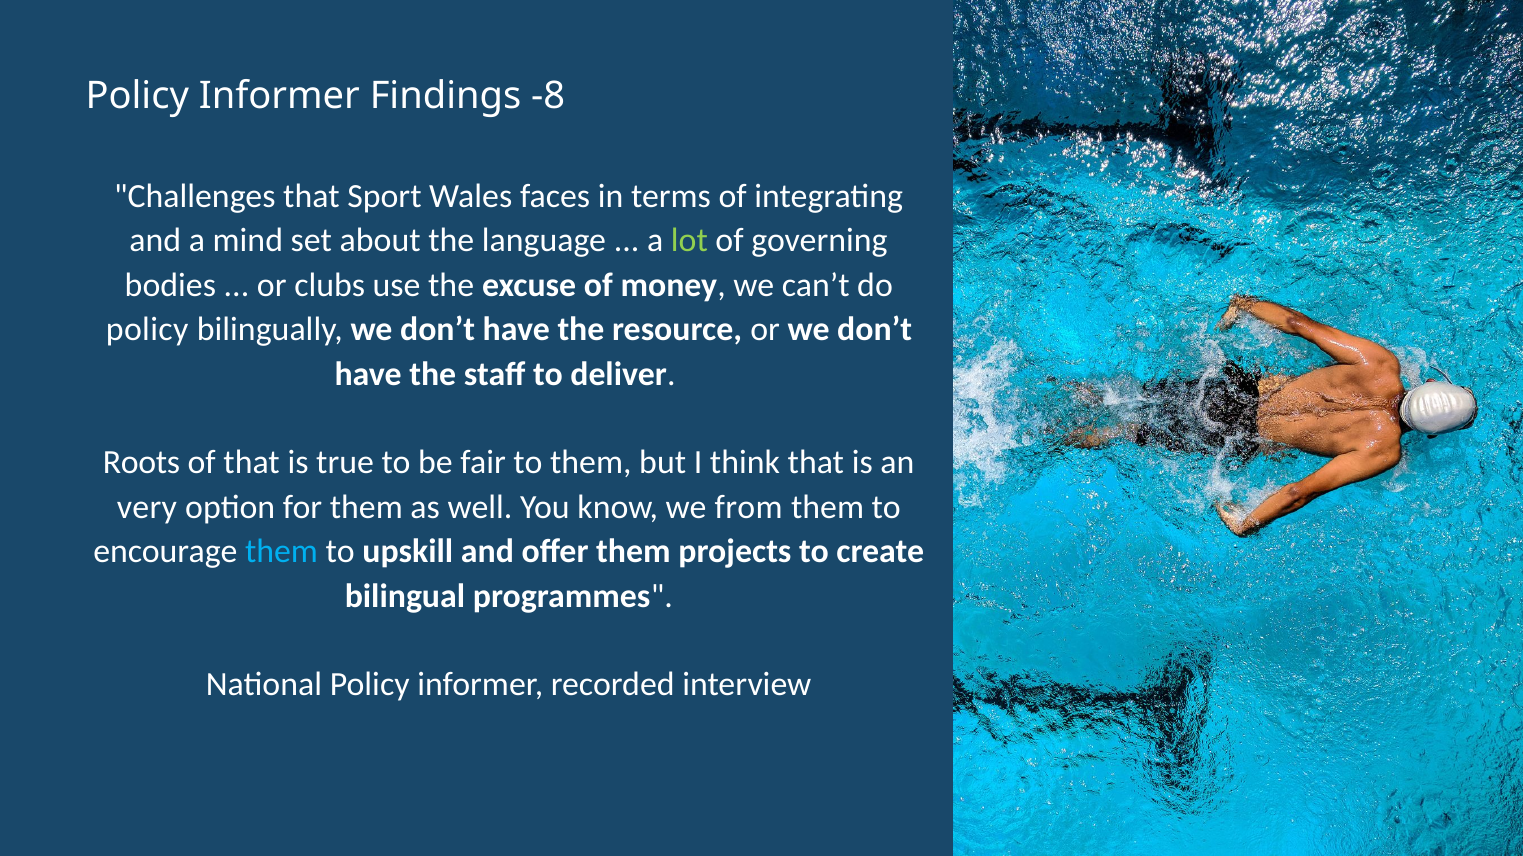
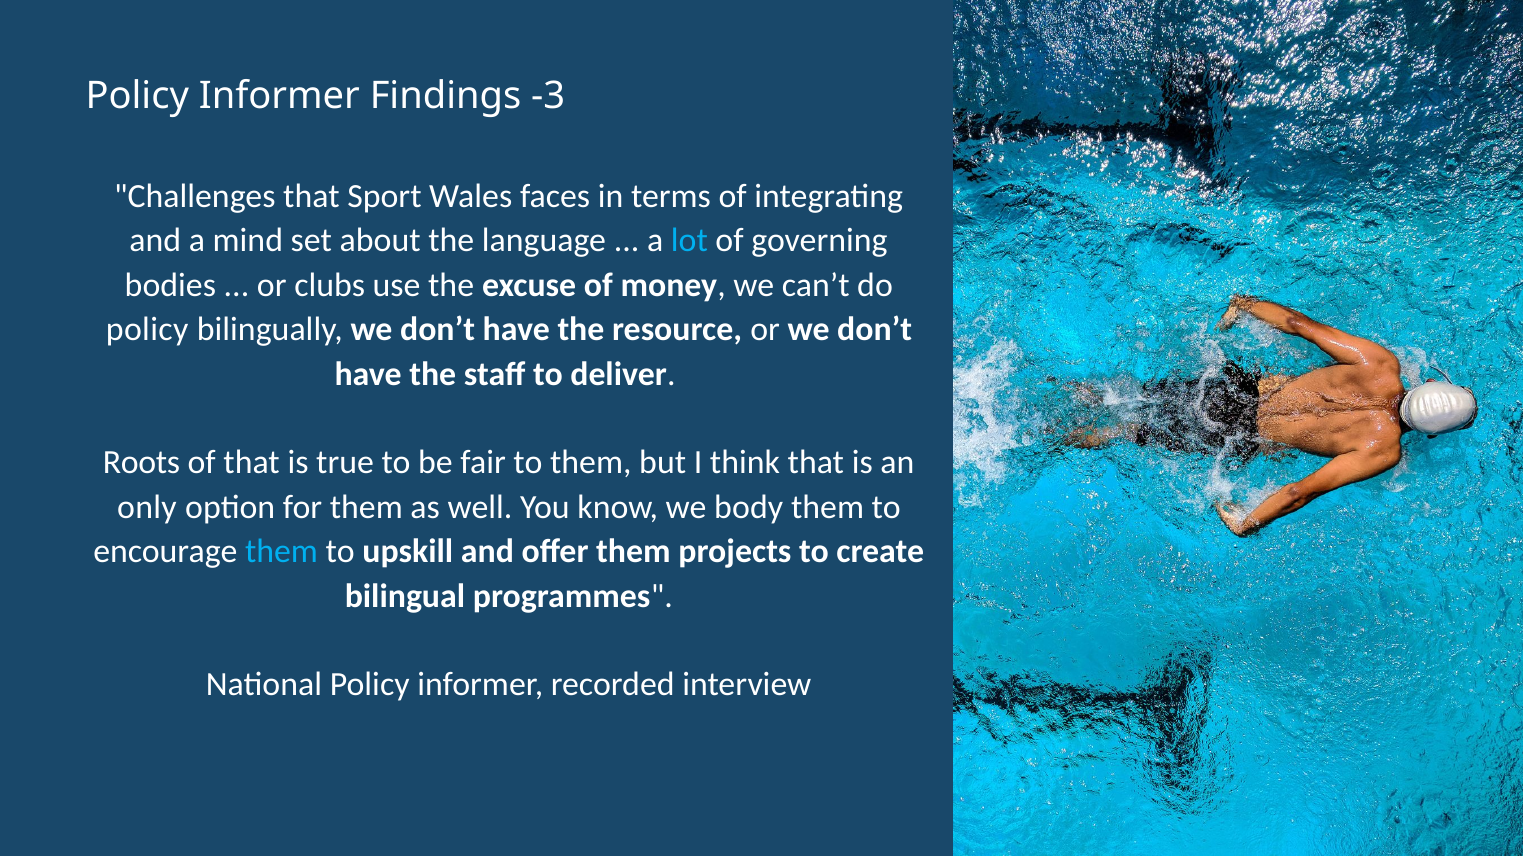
-8: -8 -> -3 (548, 96)
lot colour: light green -> light blue (689, 241)
very: very -> only (147, 508)
from: from -> body (749, 508)
